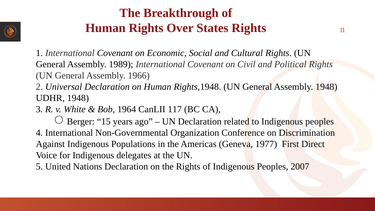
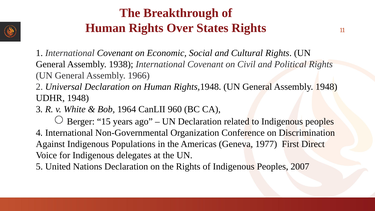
1989: 1989 -> 1938 (121, 64)
117: 117 -> 960 (175, 109)
